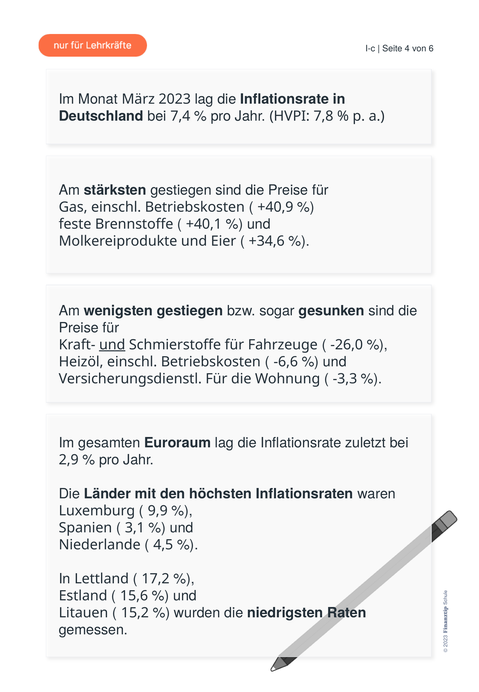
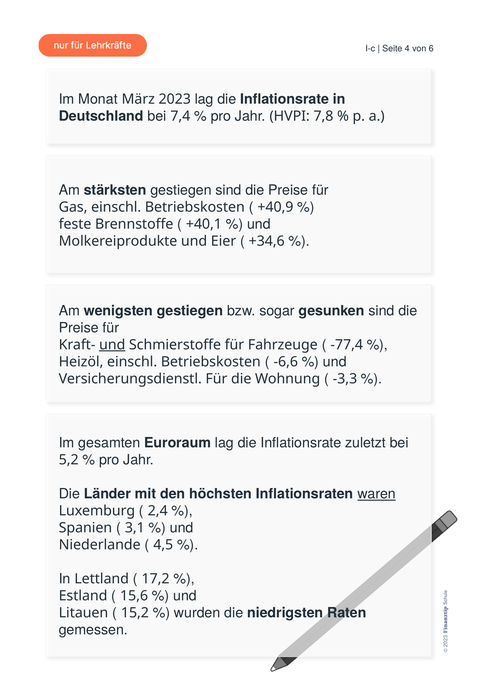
-26,0: -26,0 -> -77,4 (347, 345)
2,9: 2,9 -> 5,2 (69, 460)
waren underline: none -> present (377, 494)
9,9: 9,9 -> 2,4 (158, 511)
